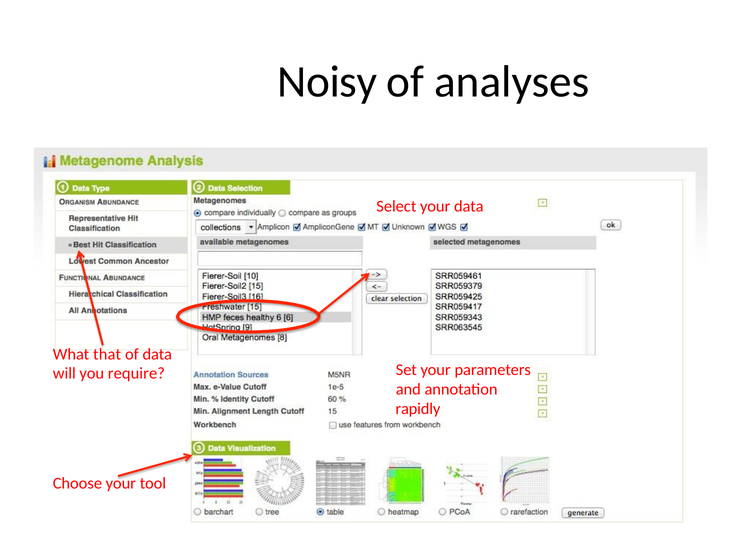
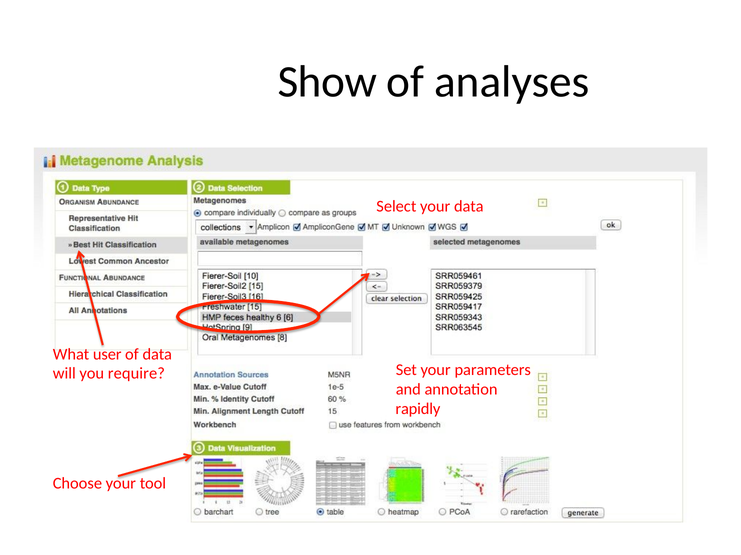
Noisy: Noisy -> Show (327, 82)
that: that -> user (107, 355)
